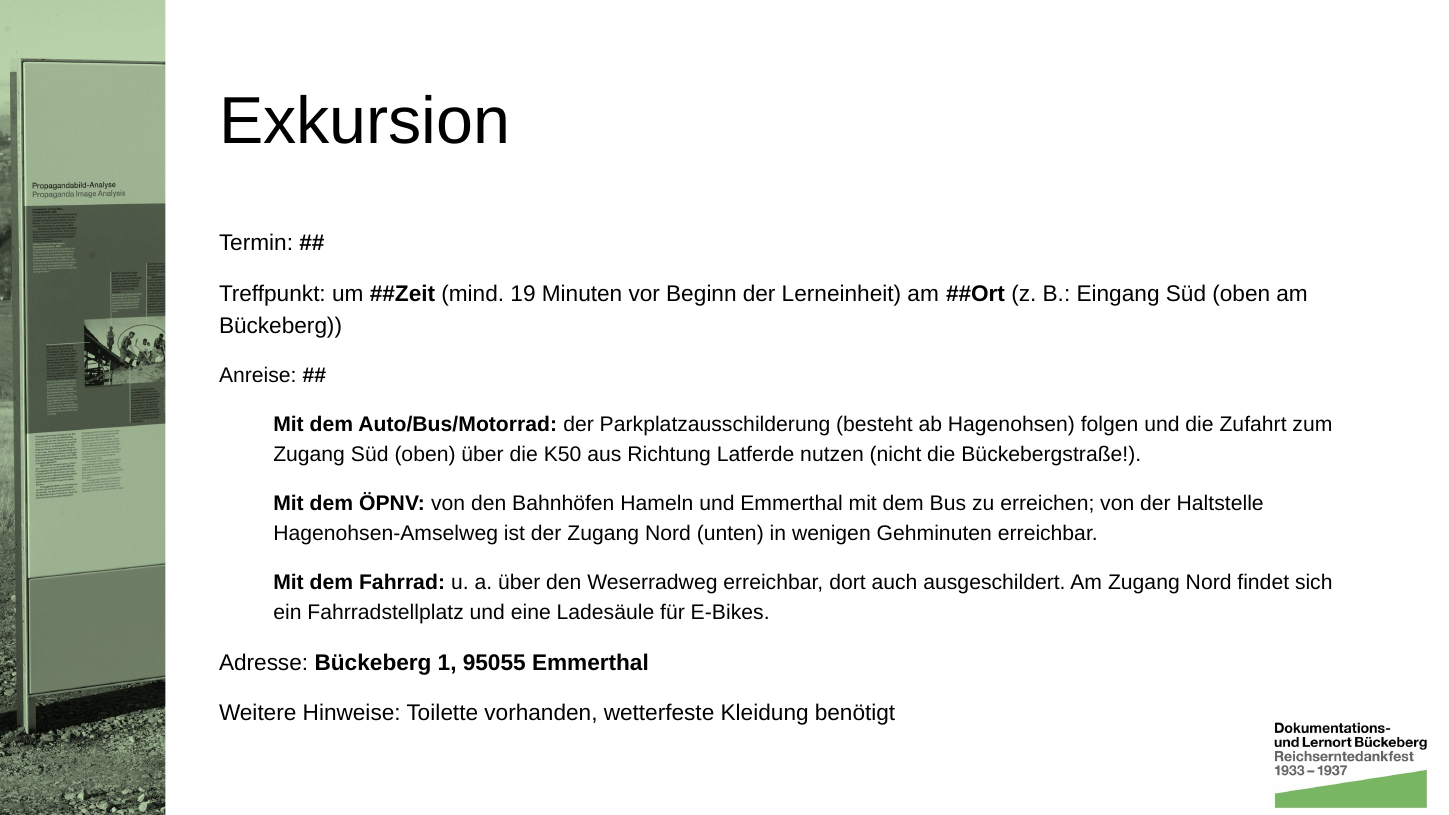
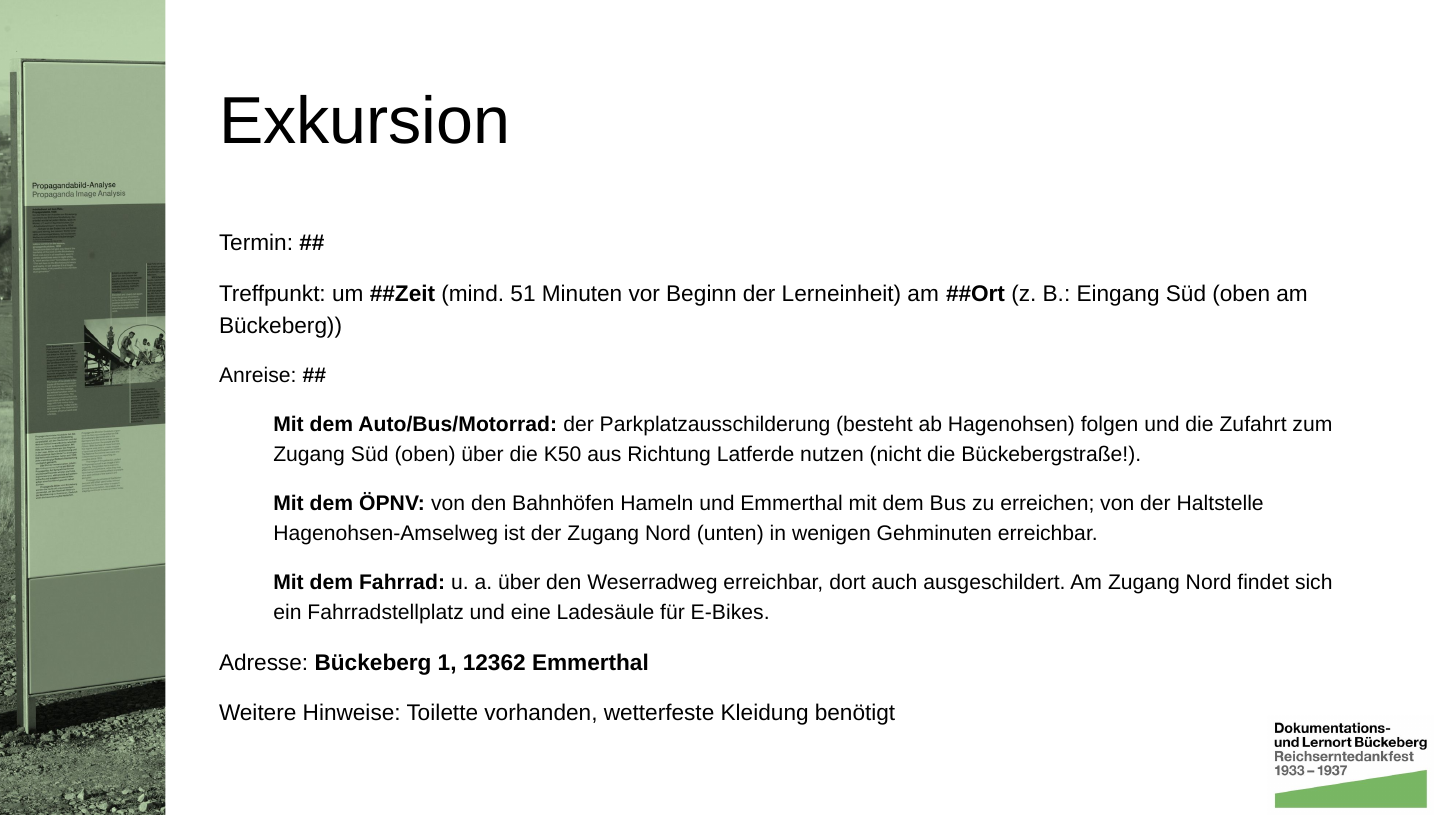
19: 19 -> 51 (523, 294)
95055: 95055 -> 12362 (494, 663)
